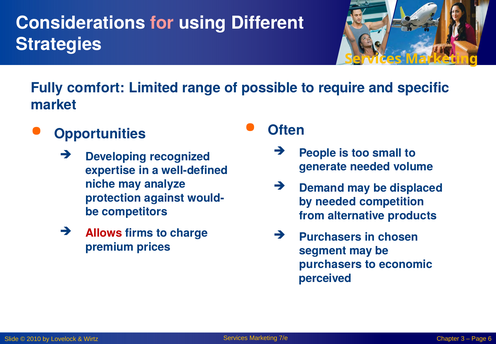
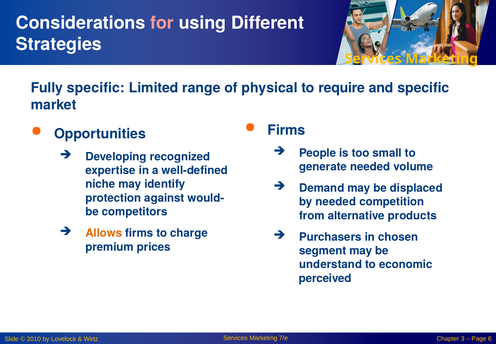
Fully comfort: comfort -> specific (96, 88)
possible: possible -> physical (270, 88)
Often: Often -> Firms (286, 130)
analyze: analyze -> identify (165, 184)
Allows colour: red -> orange (104, 233)
purchasers: purchasers -> understand (331, 264)
